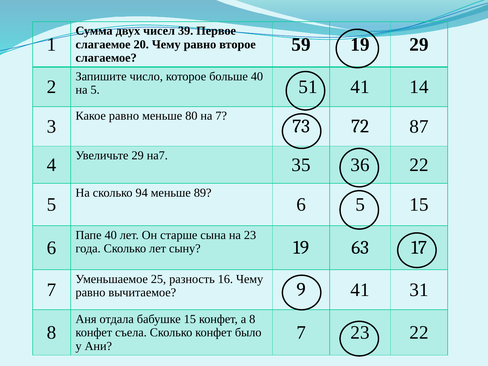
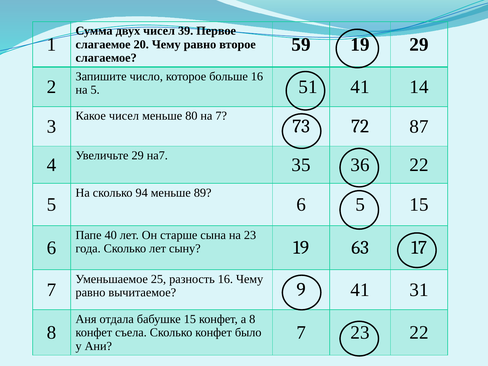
больше 40: 40 -> 16 (257, 76)
Какое равно: равно -> чисел (124, 116)
